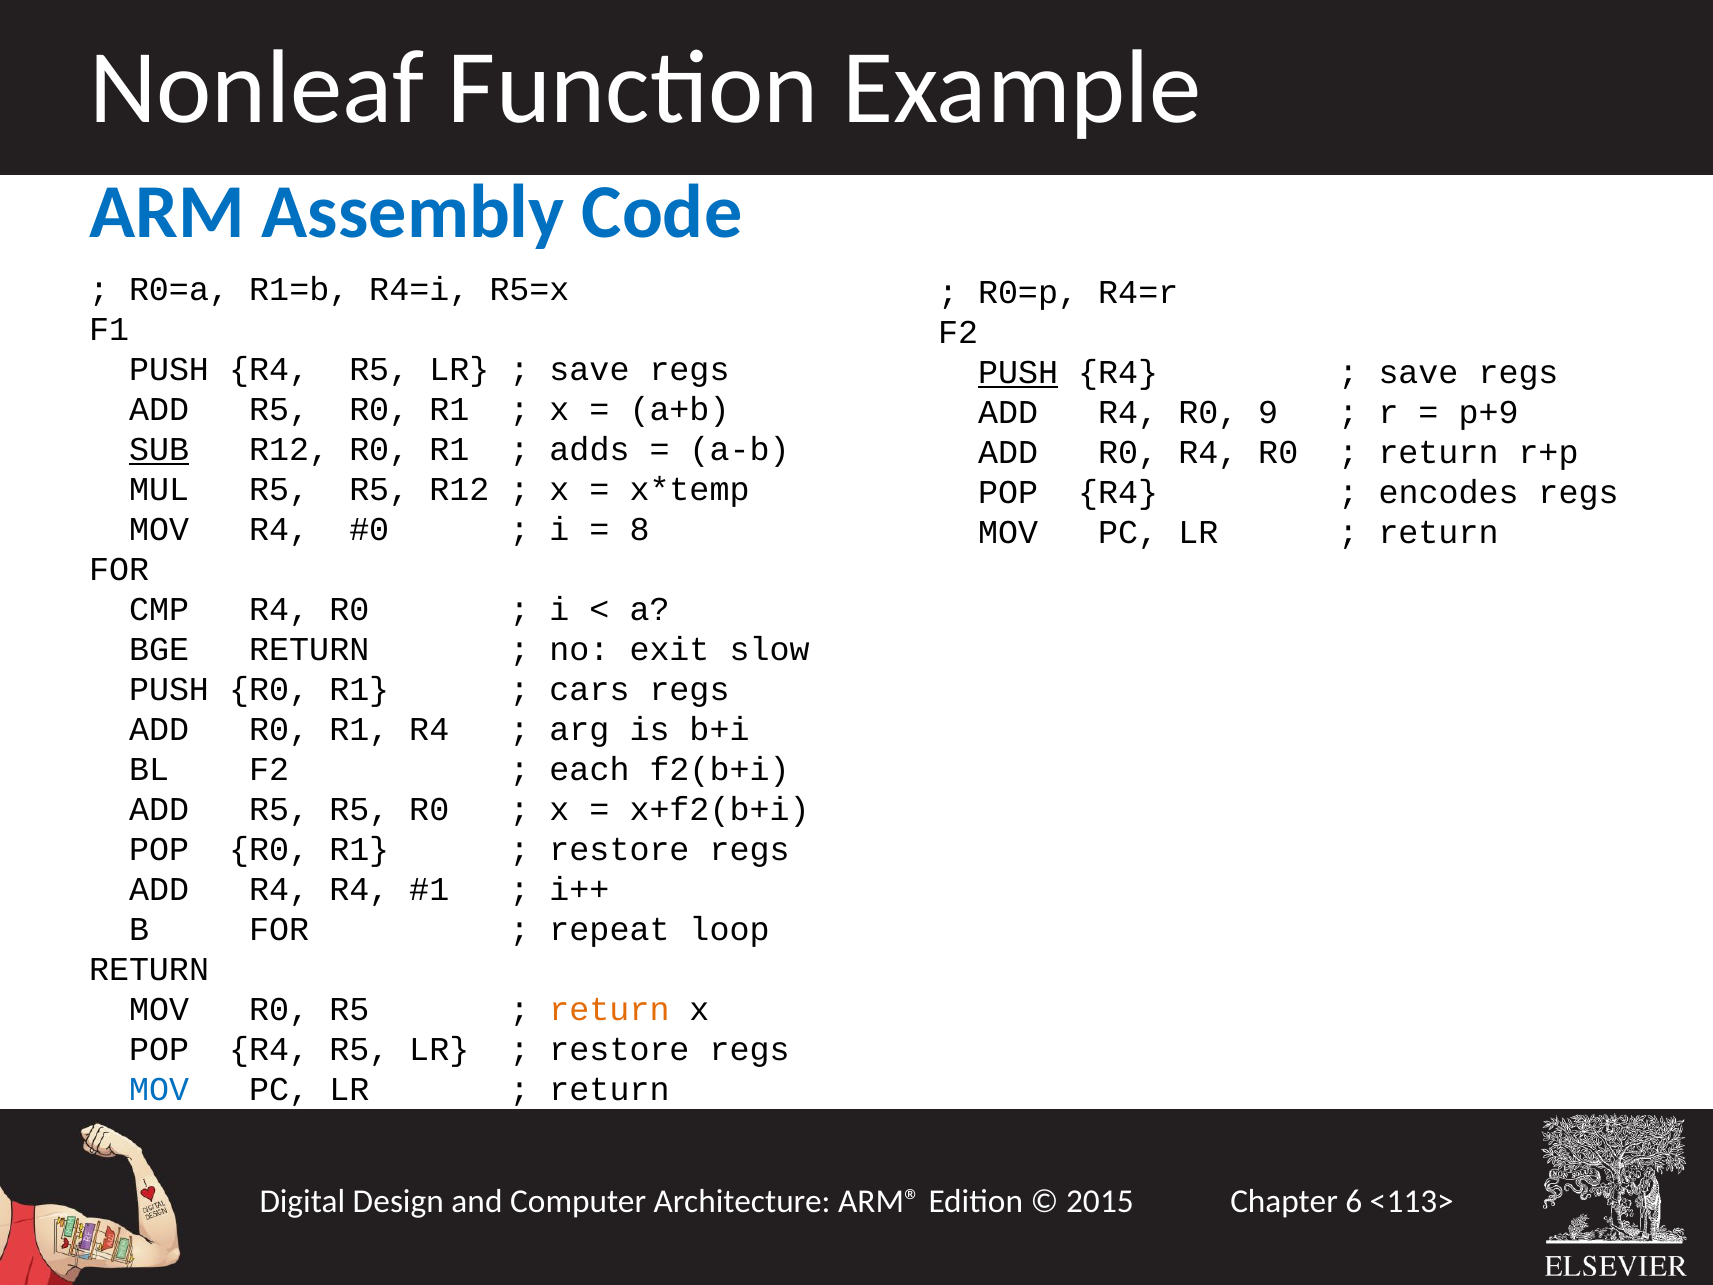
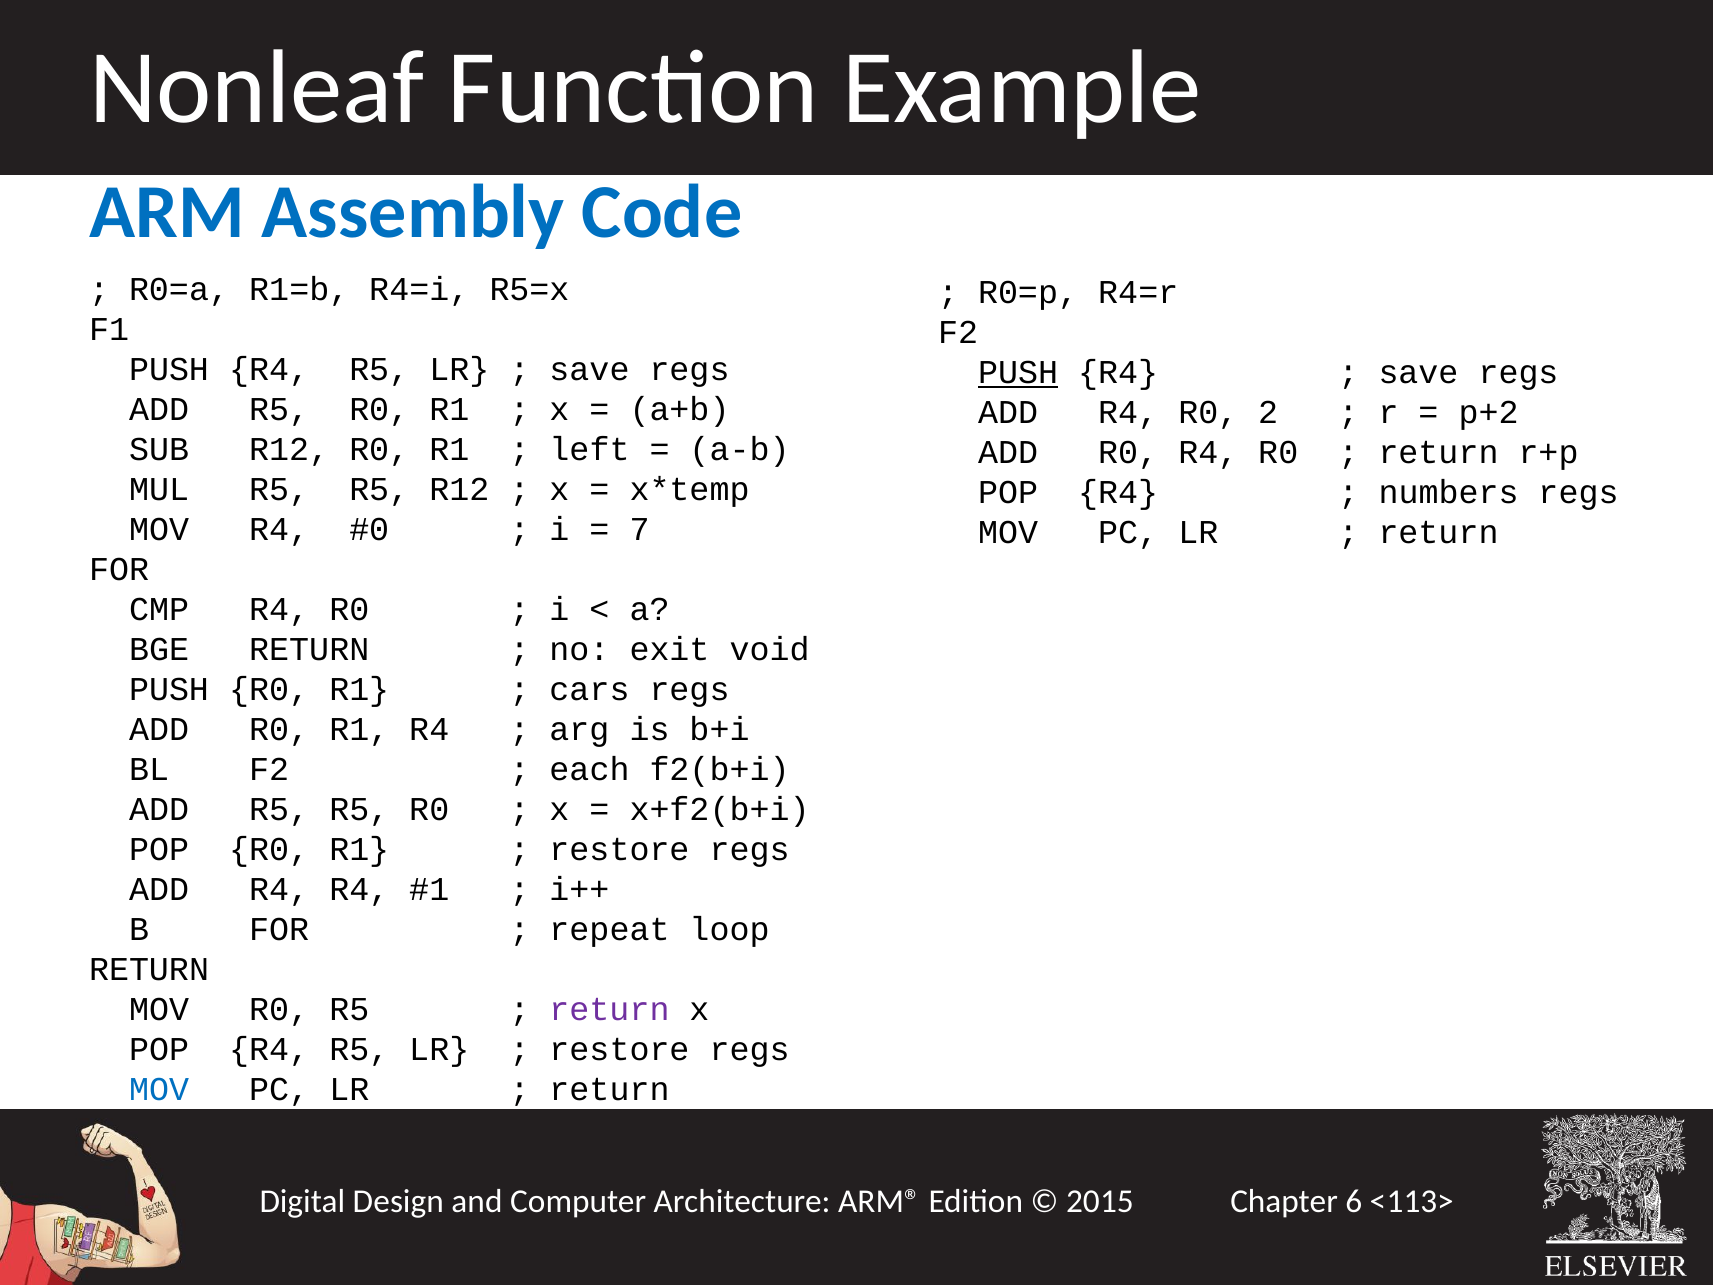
9: 9 -> 2 (1268, 412)
p+9: p+9 -> p+2 (1489, 412)
SUB underline: present -> none (159, 449)
adds: adds -> left (589, 449)
encodes: encodes -> numbers (1449, 492)
8: 8 -> 7 (640, 529)
slow: slow -> void (770, 649)
return colour: orange -> purple (609, 1009)
